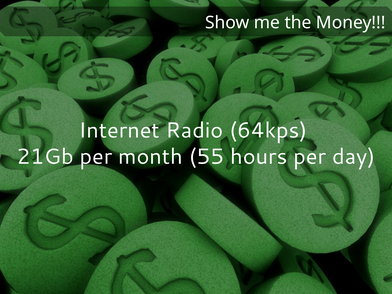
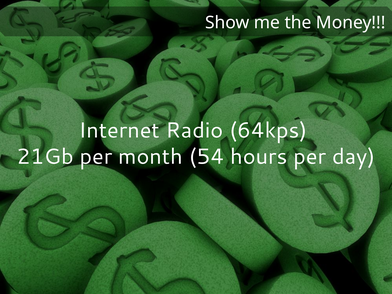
55: 55 -> 54 (207, 157)
